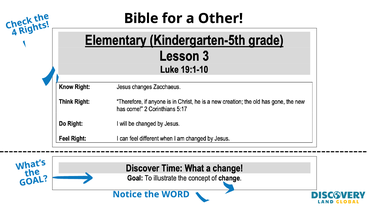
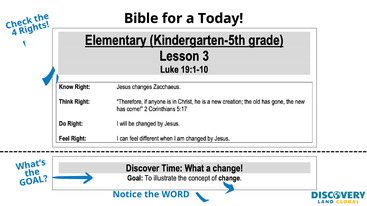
Other: Other -> Today (221, 18)
